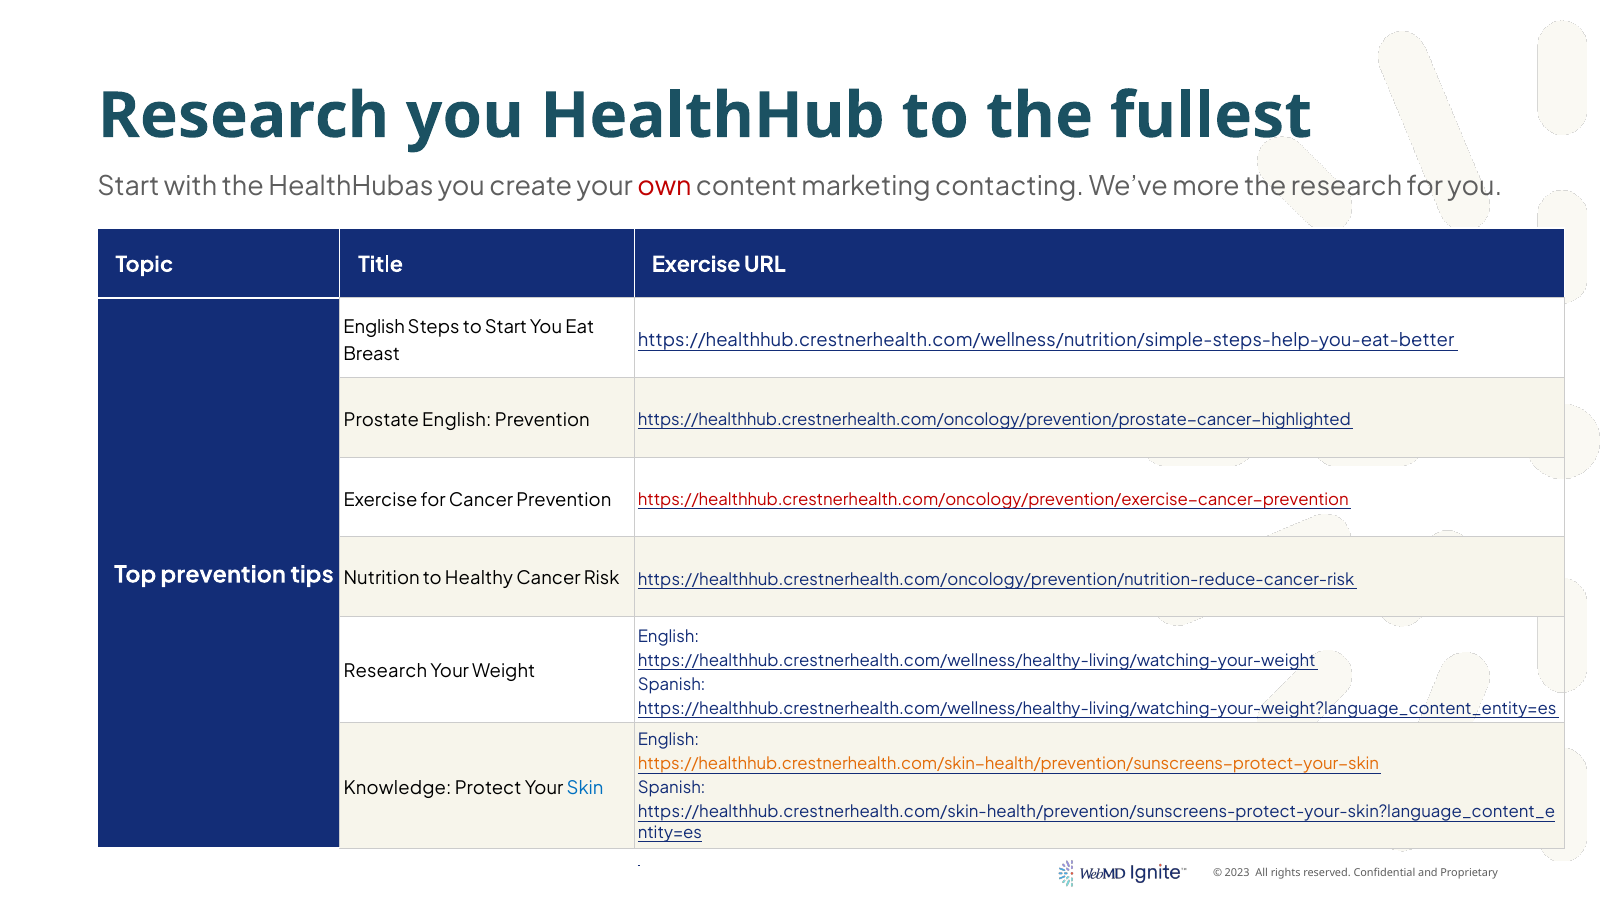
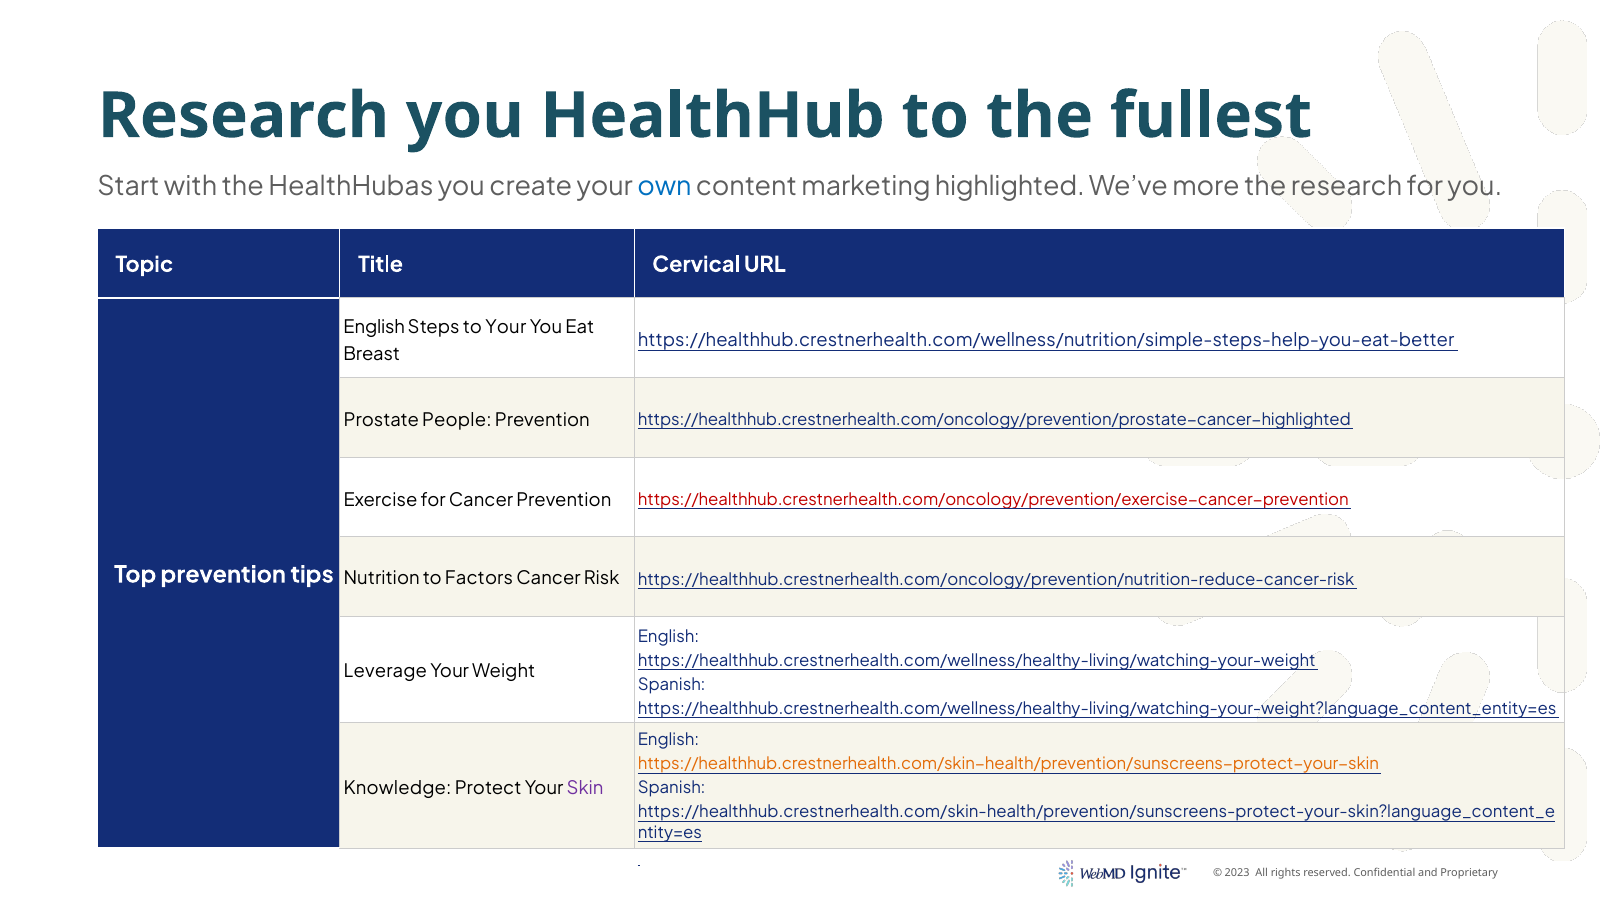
own colour: red -> blue (664, 186)
contacting: contacting -> highlighted (1010, 186)
Title Exercise: Exercise -> Cervical (696, 265)
to Start: Start -> Your (506, 328)
Prostate English: English -> People (457, 421)
Healthy: Healthy -> Factors (479, 578)
Research: Research -> Leverage (385, 671)
Skin colour: blue -> purple (585, 789)
